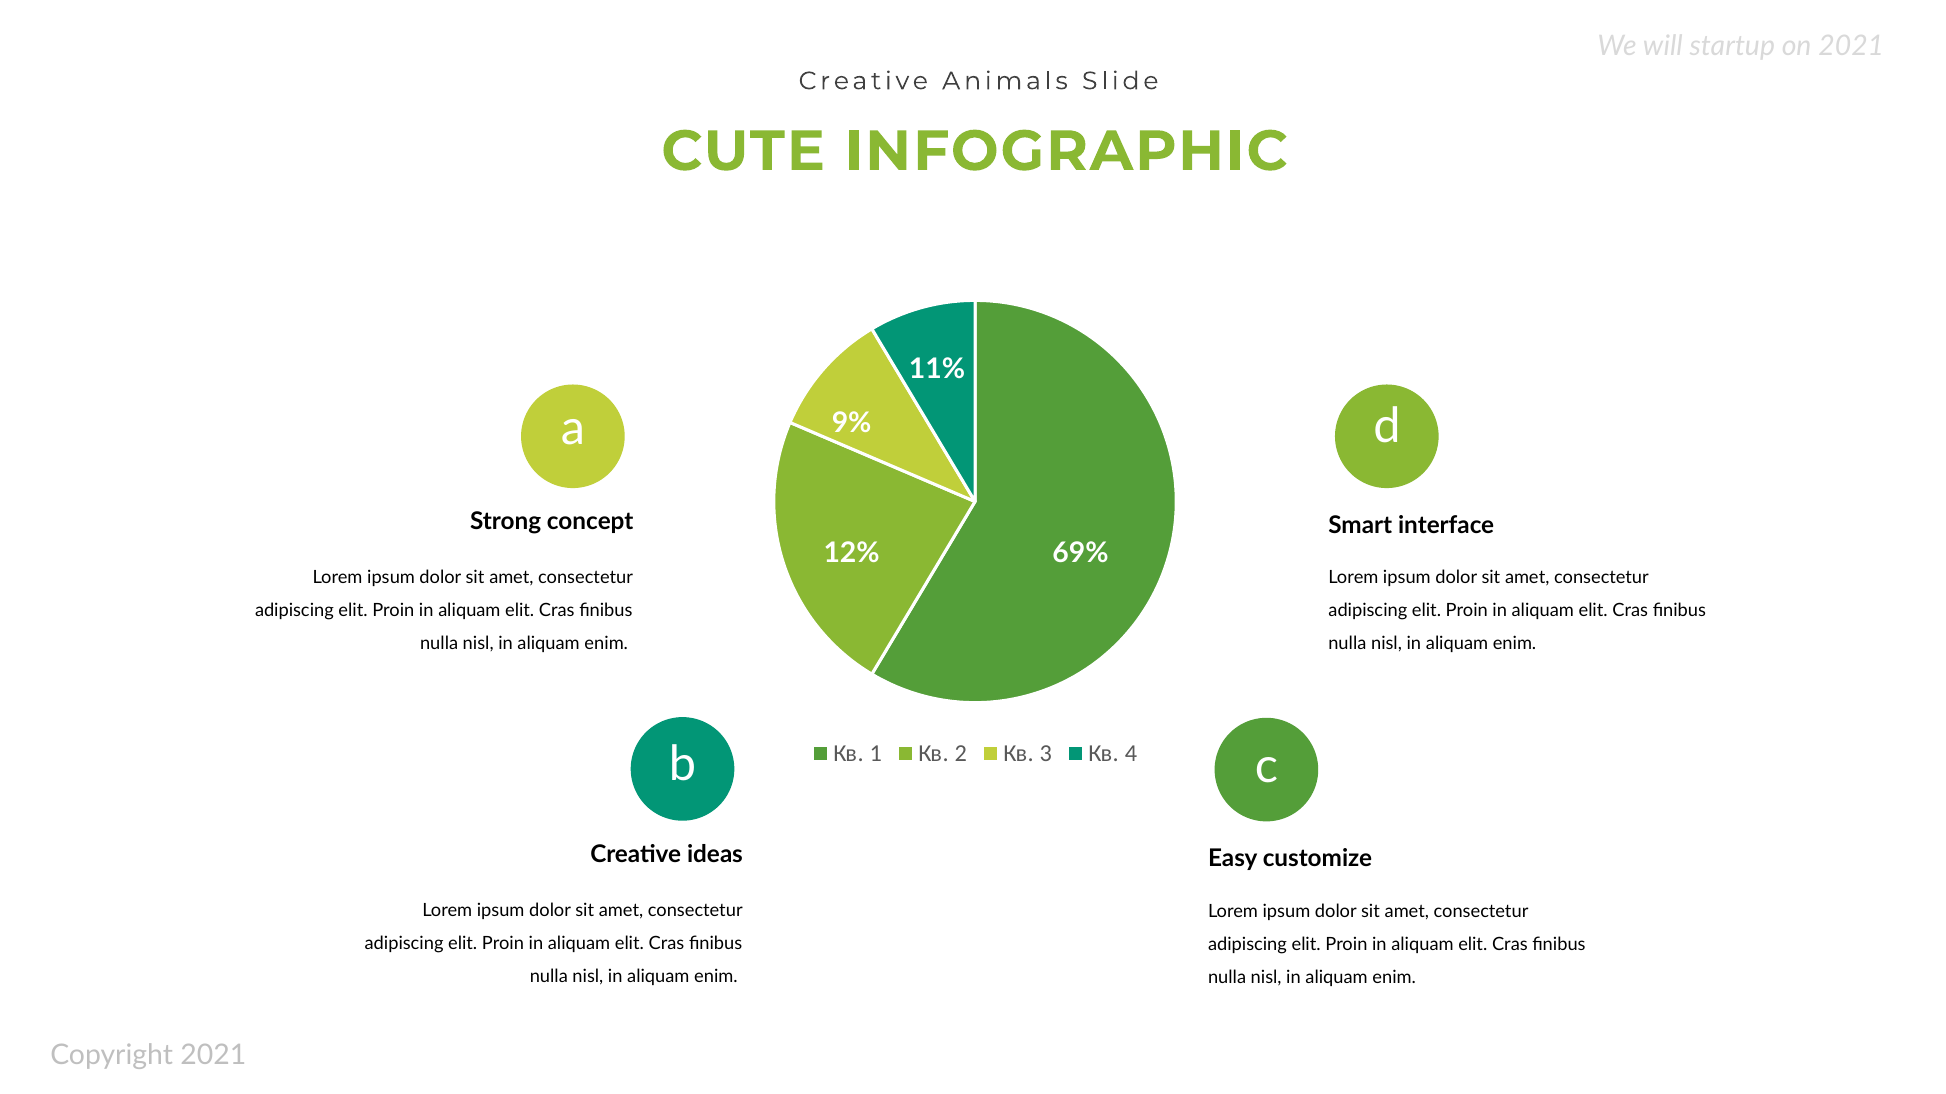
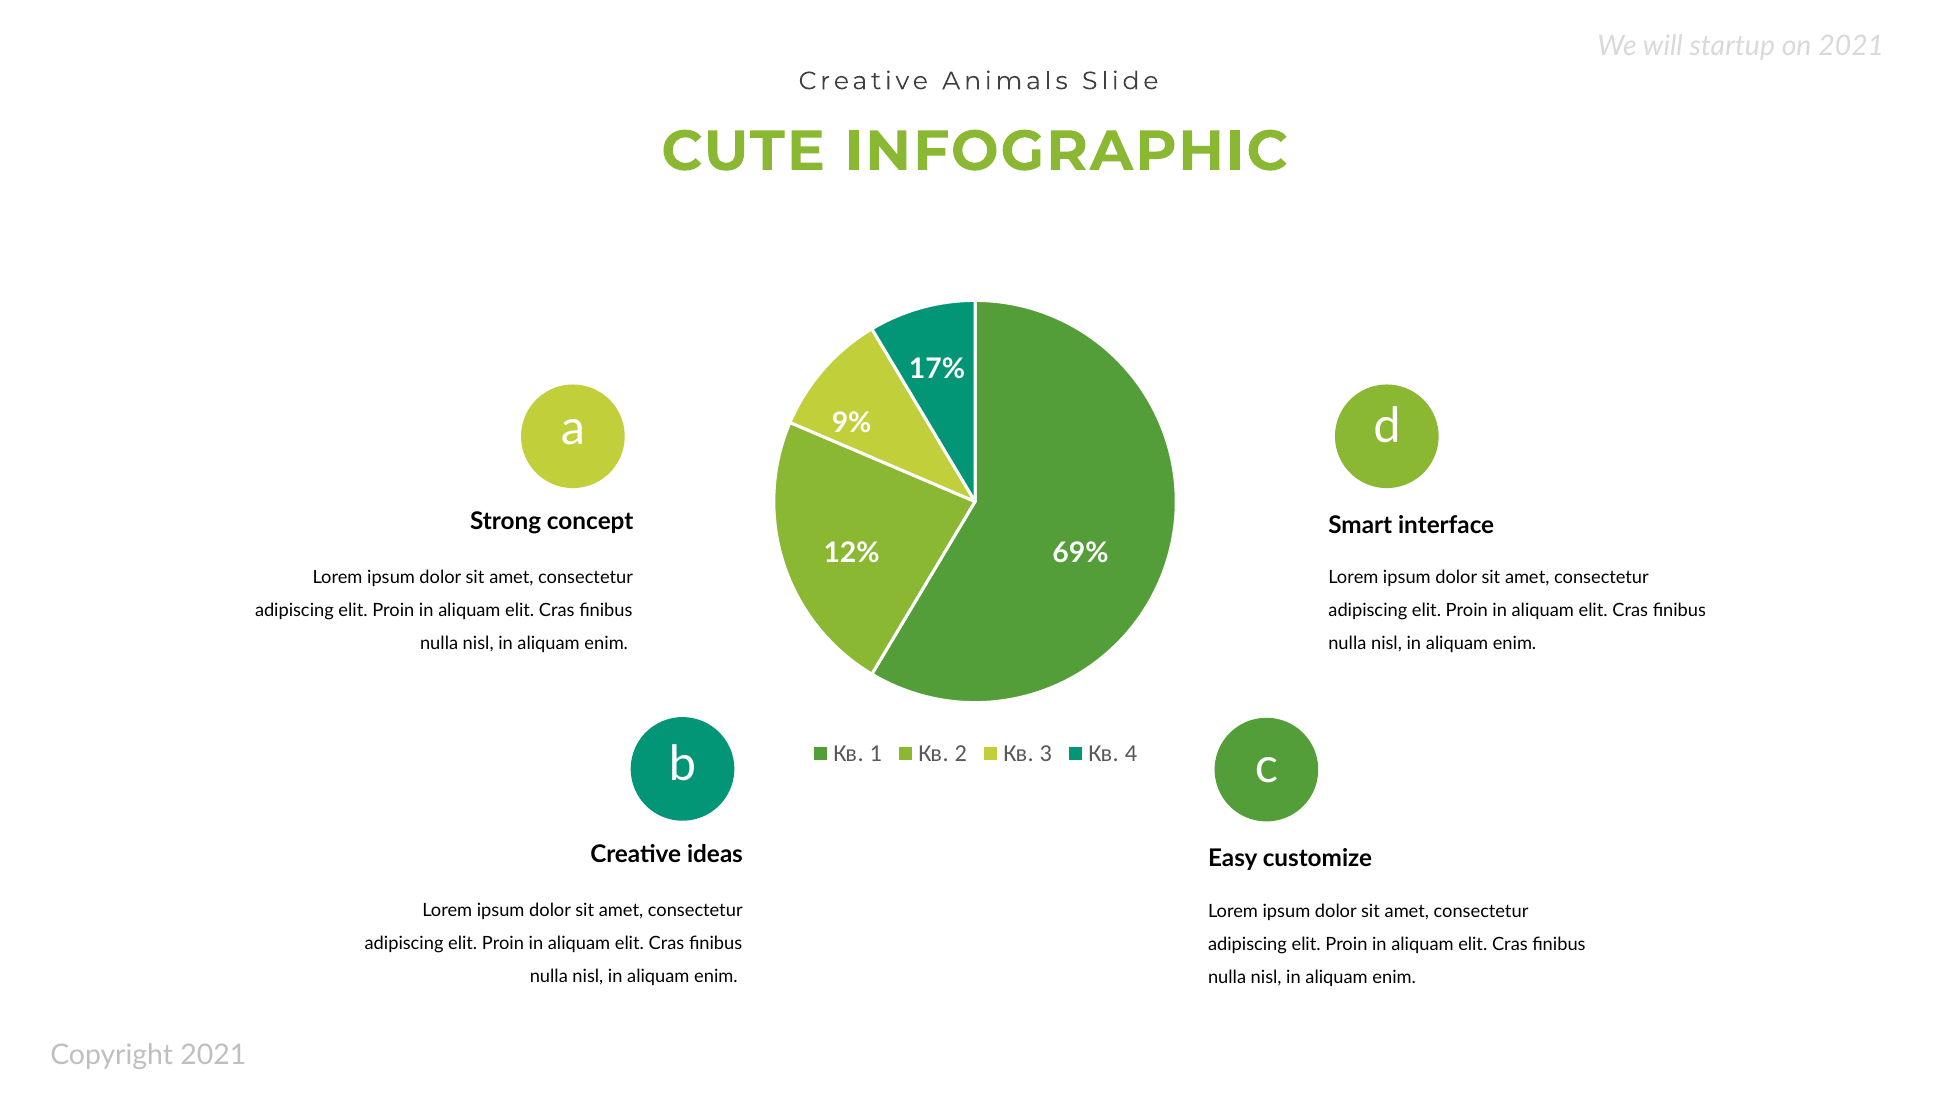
11%: 11% -> 17% (937, 370)
